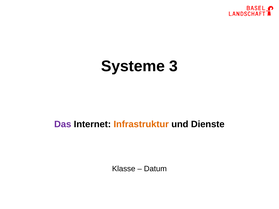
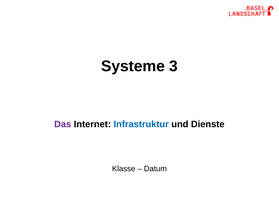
Infrastruktur colour: orange -> blue (141, 124)
